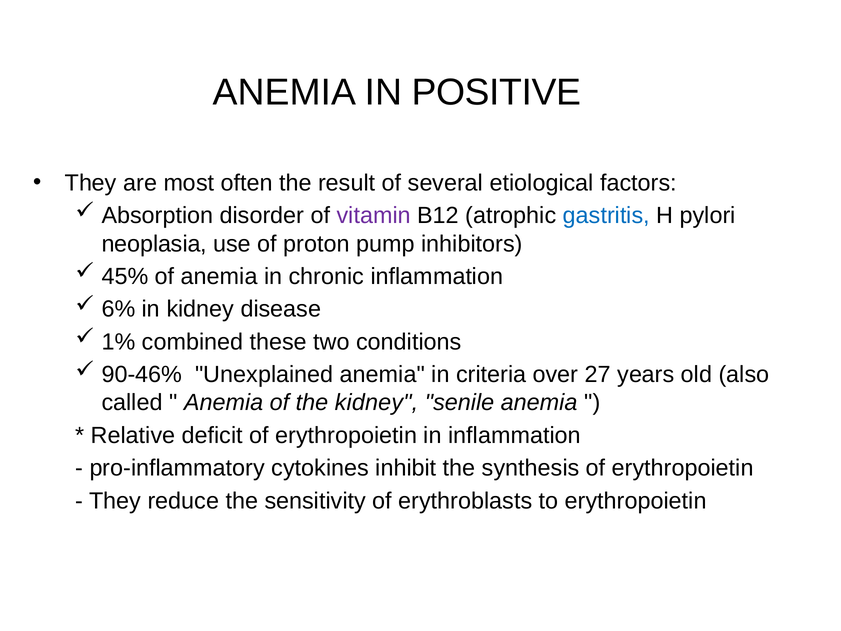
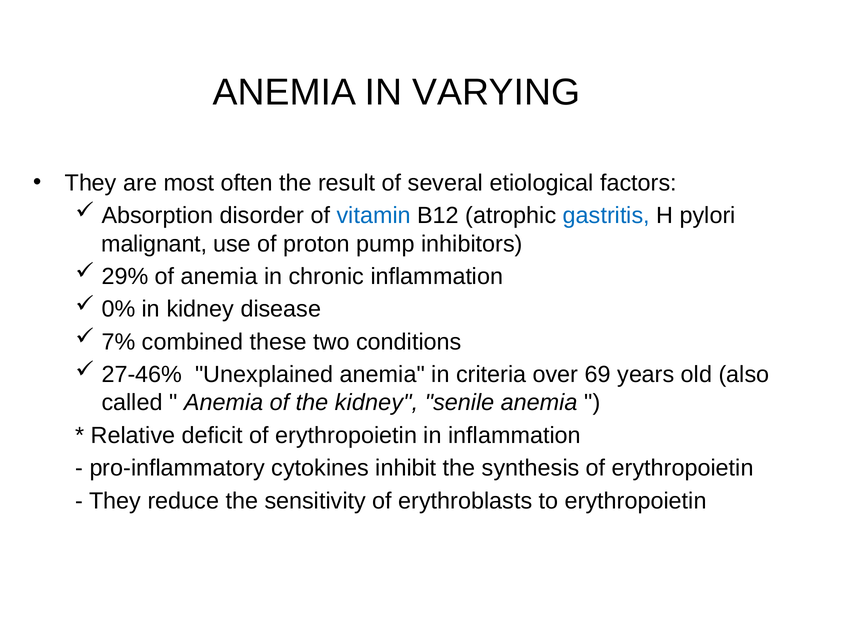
POSITIVE: POSITIVE -> VARYING (496, 92)
vitamin colour: purple -> blue (374, 216)
neoplasia: neoplasia -> malignant (154, 244)
45%: 45% -> 29% (125, 276)
6%: 6% -> 0% (118, 309)
1%: 1% -> 7% (118, 342)
90-46%: 90-46% -> 27-46% (142, 375)
27: 27 -> 69 (598, 375)
